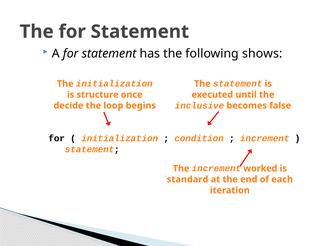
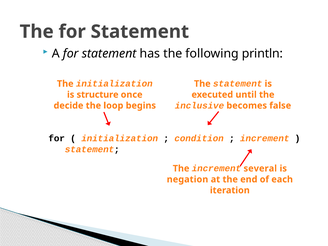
shows: shows -> println (262, 54)
worked: worked -> several (260, 168)
standard: standard -> negation (187, 179)
